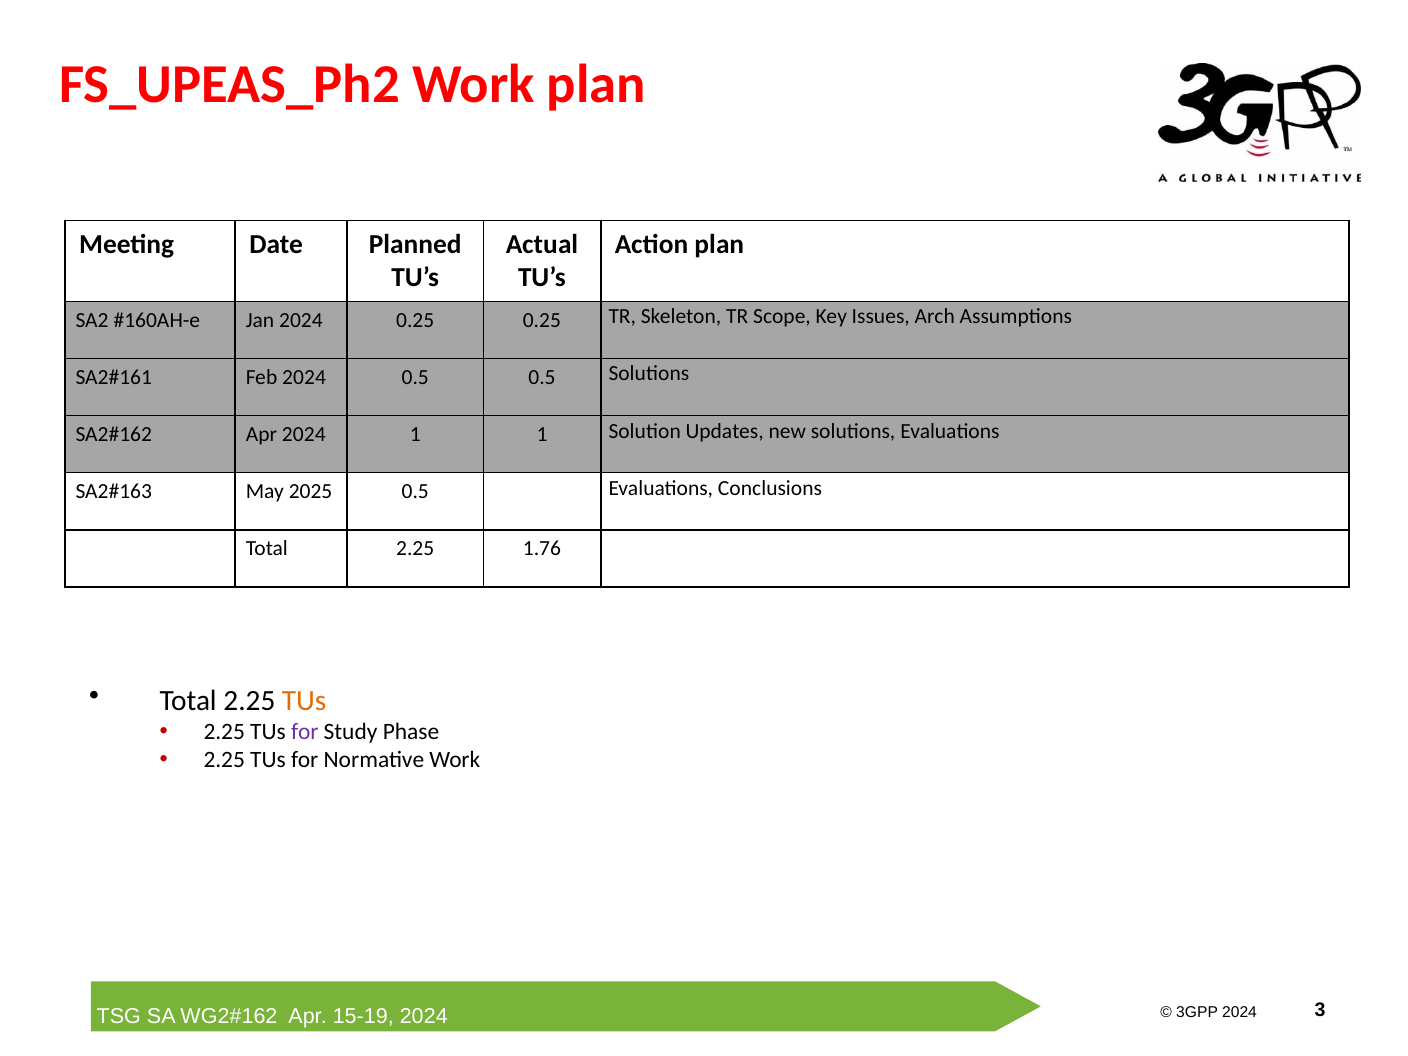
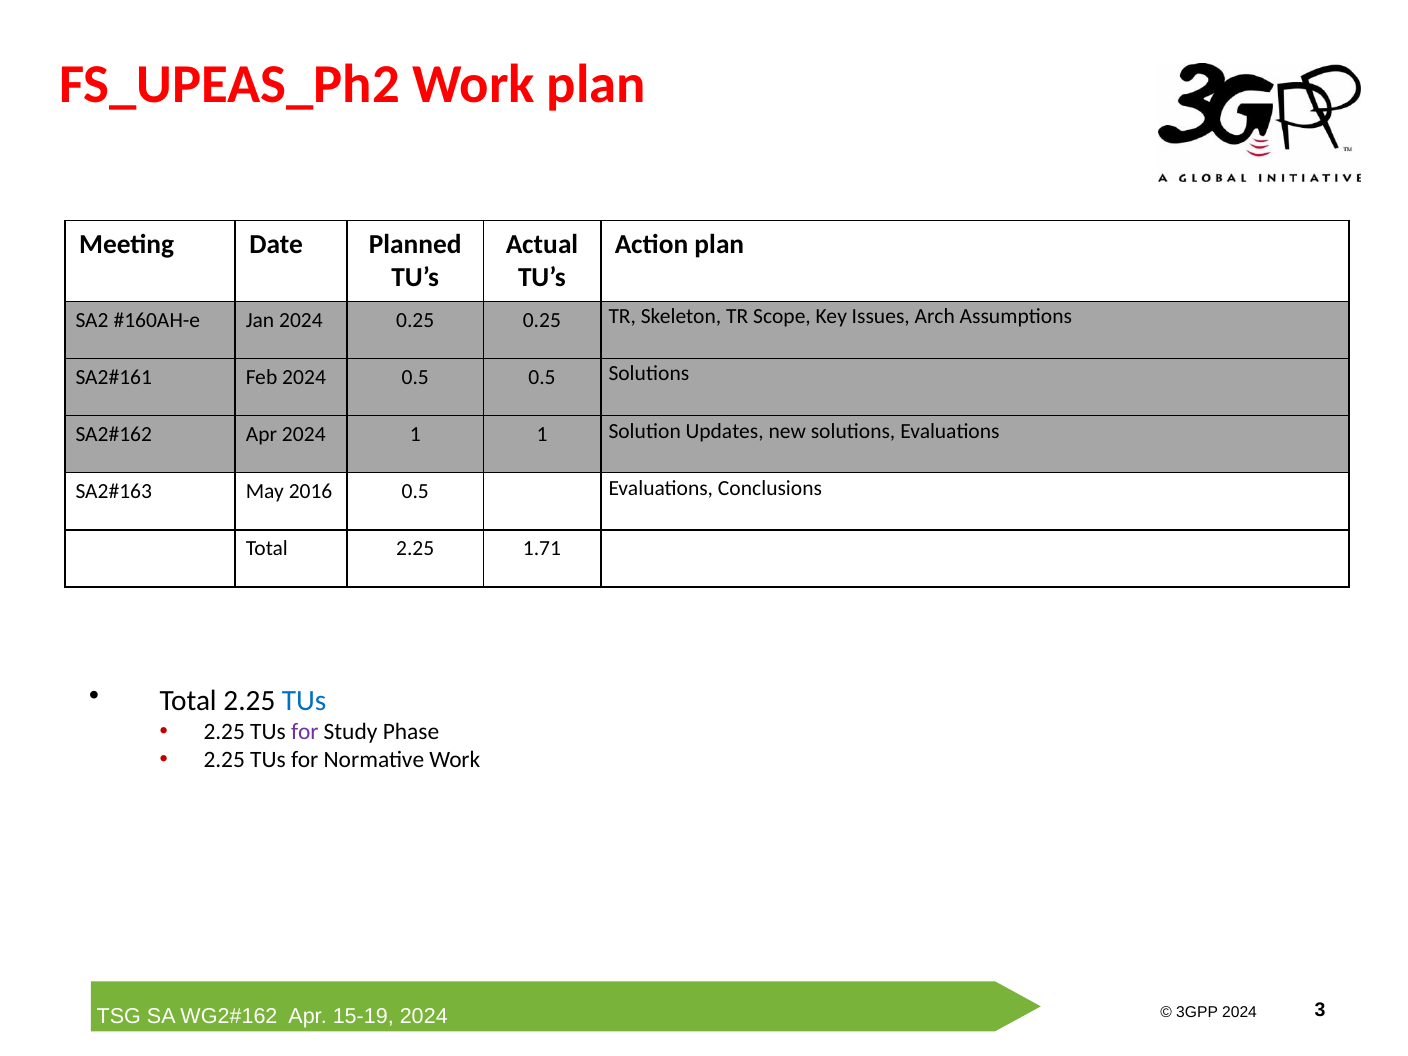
2025: 2025 -> 2016 (311, 491)
1.76: 1.76 -> 1.71 (542, 549)
TUs colour: orange -> blue (304, 701)
